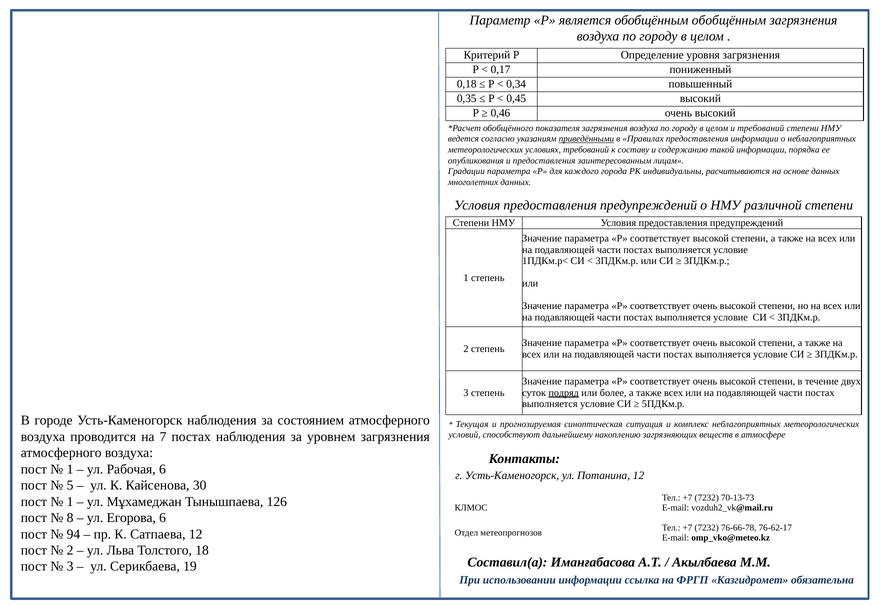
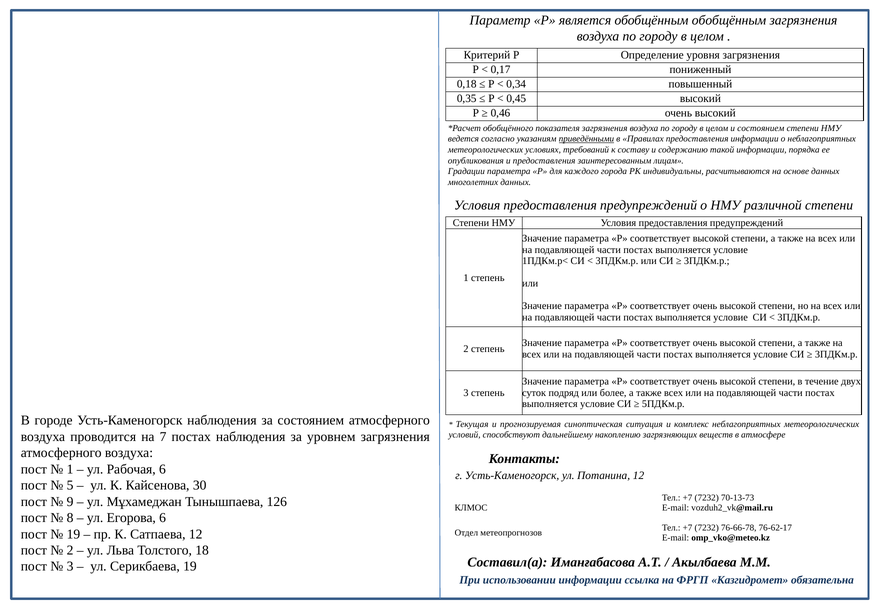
и требований: требований -> состоянием (761, 128)
подряд underline: present -> none (564, 393)
1: 1 -> 9 (70, 502)
94: 94 -> 19 (73, 534)
